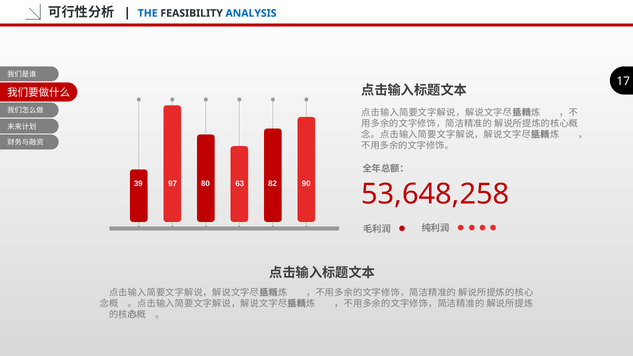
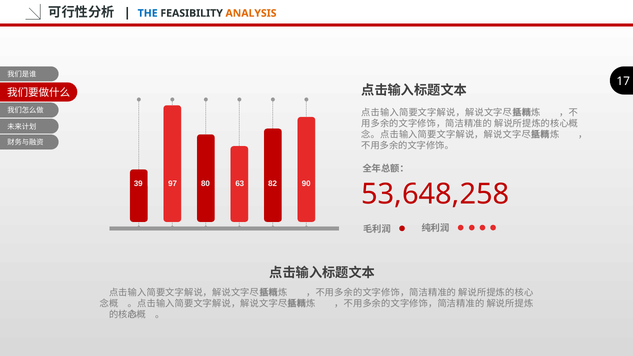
ANALYSIS colour: blue -> orange (251, 13)
